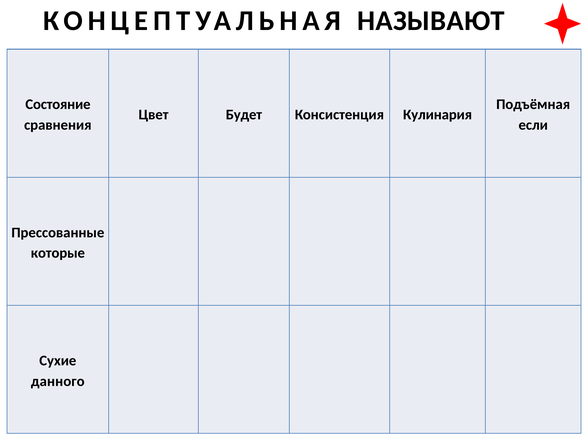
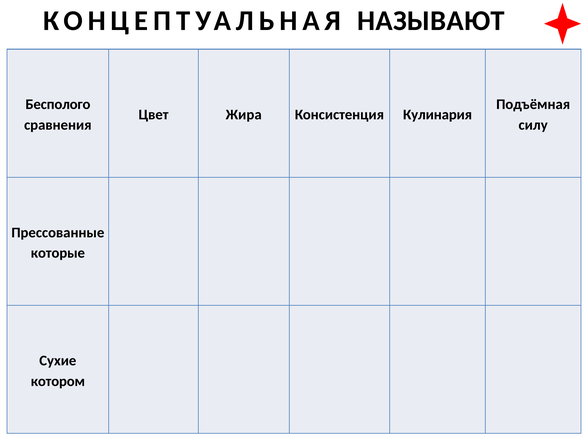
Состояние: Состояние -> Бесполого (58, 104)
Будет: Будет -> Жира (244, 115)
если: если -> силу (533, 125)
данного: данного -> котором (58, 381)
